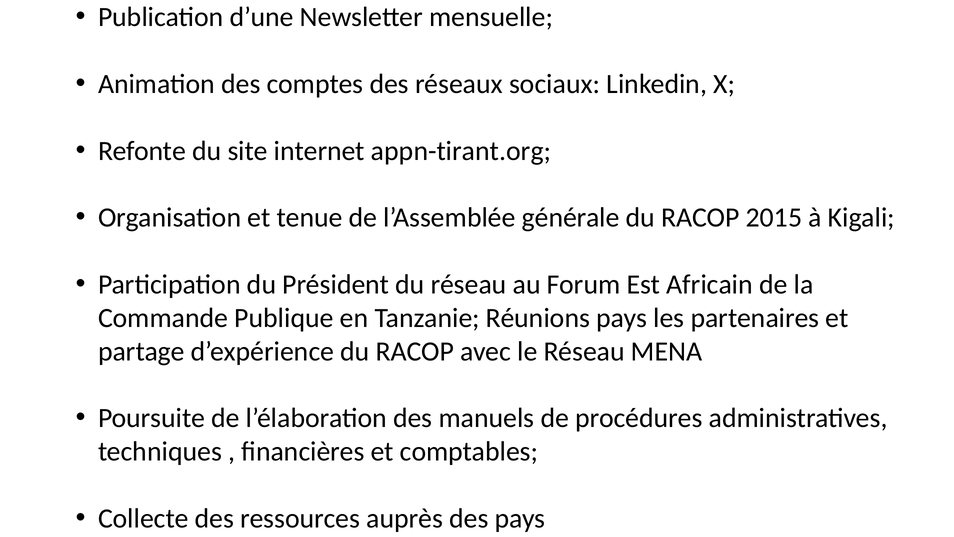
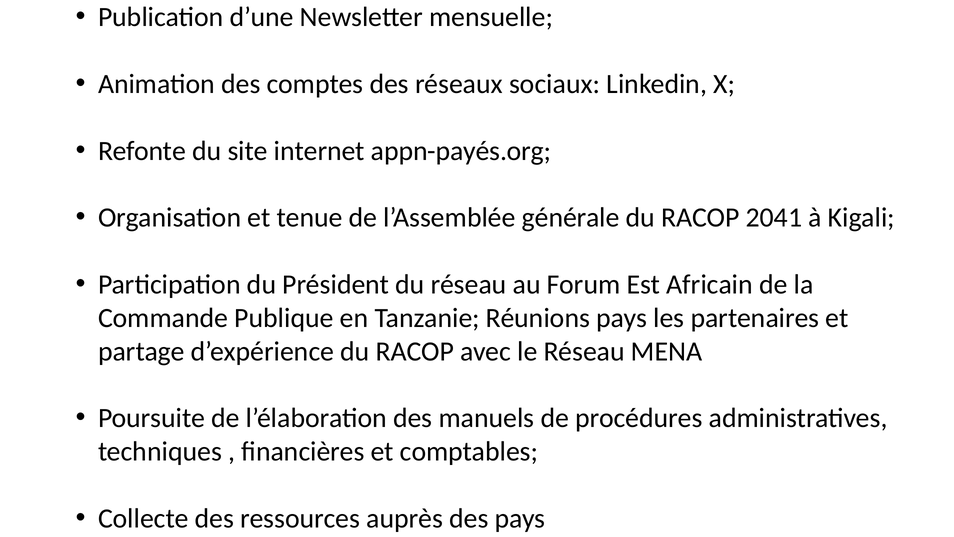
appn-tirant.org: appn-tirant.org -> appn-payés.org (461, 151)
2015: 2015 -> 2041 (774, 218)
